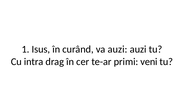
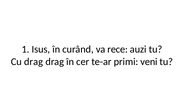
va auzi: auzi -> rece (118, 49)
Cu intra: intra -> drag (34, 61)
